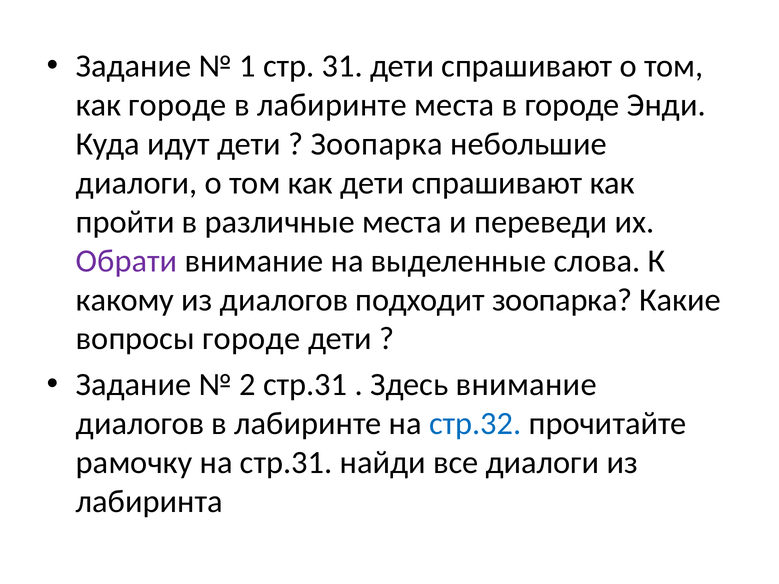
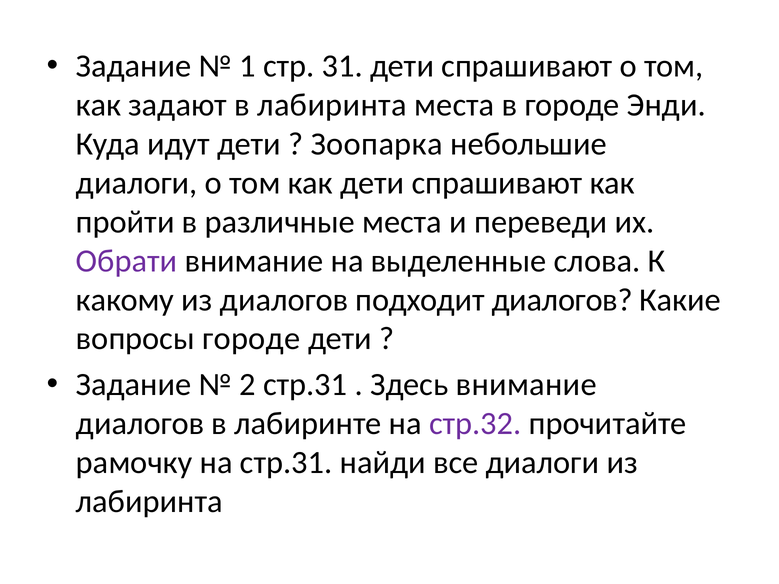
как городе: городе -> задают (178, 105)
лабиринте: лабиринте -> лабиринта (332, 105)
подходит зоопарка: зоопарка -> диалогов (562, 300)
стр.32 colour: blue -> purple (475, 424)
